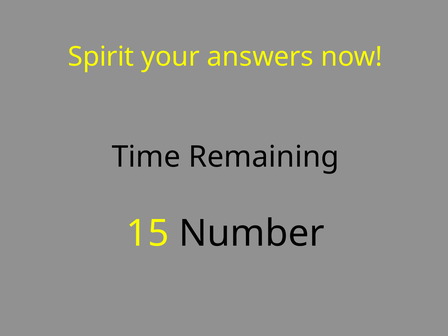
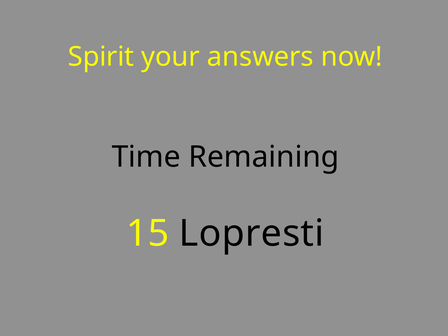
Number: Number -> Lopresti (252, 234)
